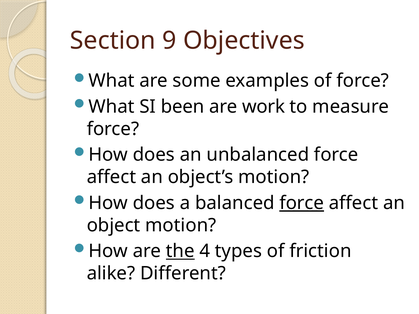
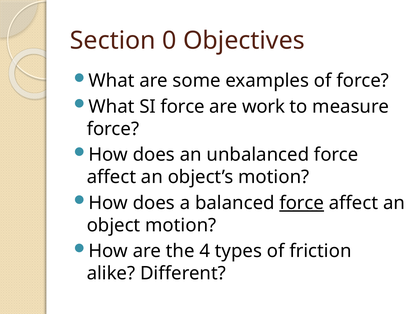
9: 9 -> 0 (169, 41)
SI been: been -> force (183, 107)
the underline: present -> none (180, 251)
